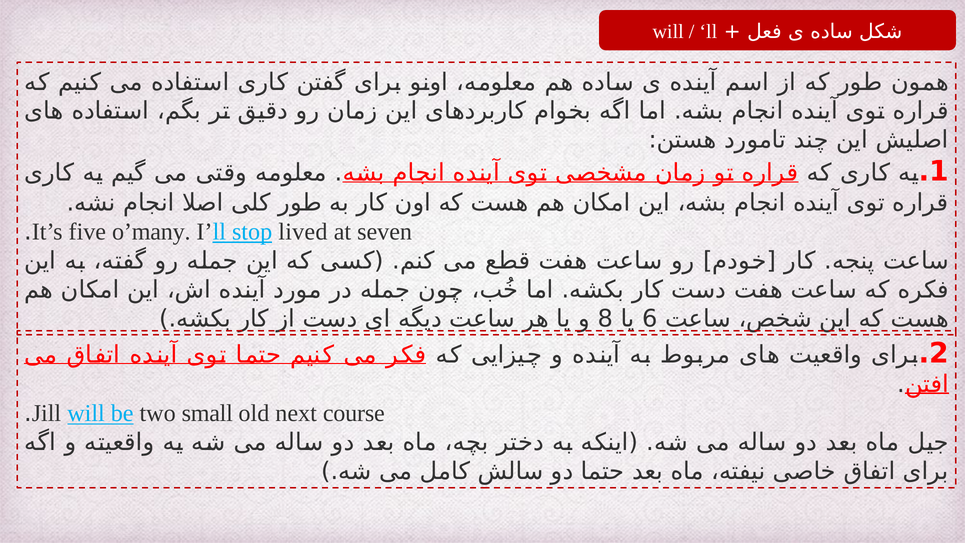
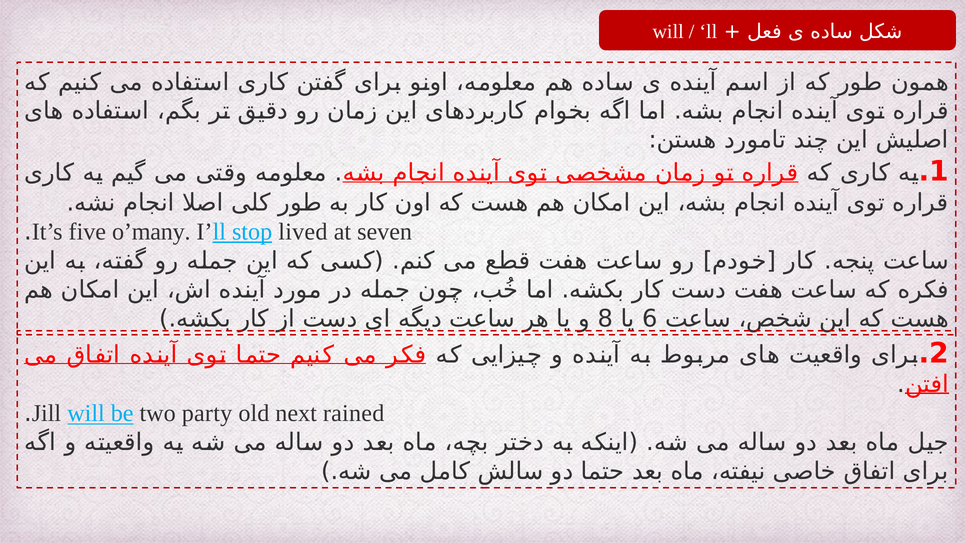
small: small -> party (207, 413)
course: course -> rained (354, 413)
